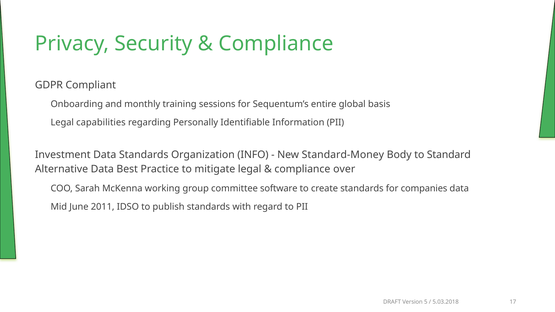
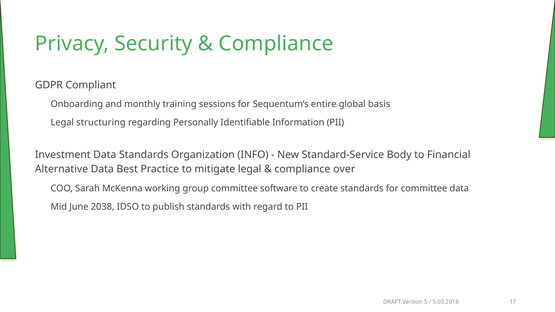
capabilities: capabilities -> structuring (101, 123)
Standard-Money: Standard-Money -> Standard-Service (343, 155)
Standard: Standard -> Financial (449, 155)
for companies: companies -> committee (424, 188)
2011: 2011 -> 2038 (103, 207)
